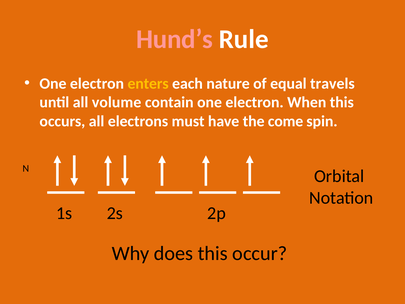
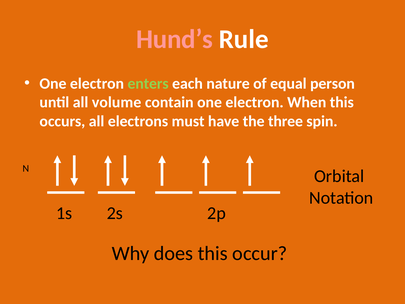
enters colour: yellow -> light green (148, 83)
travels: travels -> person (332, 83)
come: come -> three (286, 121)
